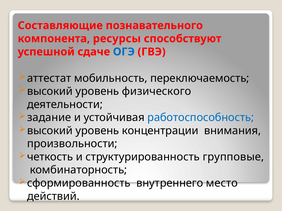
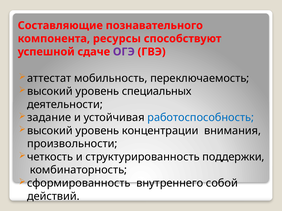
ОГЭ colour: blue -> purple (124, 52)
физического: физического -> специальных (157, 92)
групповые: групповые -> поддержки (233, 157)
место: место -> собой (222, 184)
